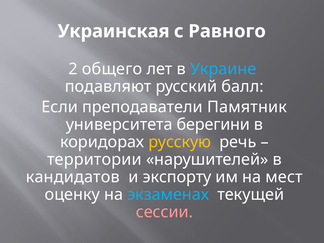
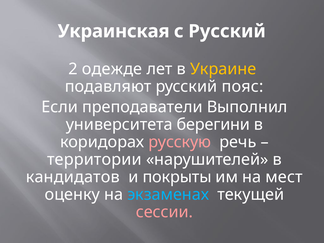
с Равного: Равного -> Русский (227, 31)
общего: общего -> одежде (112, 69)
Украине colour: light blue -> yellow (223, 69)
балл: балл -> пояс (243, 87)
Памятник: Памятник -> Выполнил (247, 107)
русскую colour: yellow -> pink (180, 142)
экспорту: экспорту -> покрыты (177, 177)
